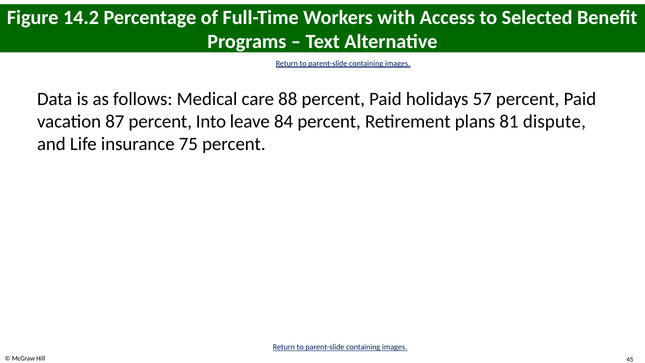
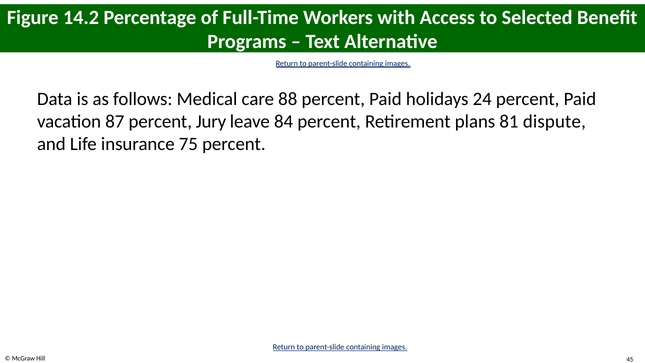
57: 57 -> 24 (482, 99)
Into: Into -> Jury (211, 122)
